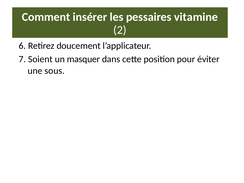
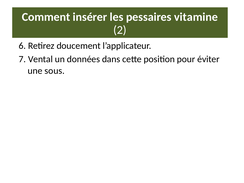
Soient: Soient -> Vental (40, 59)
masquer: masquer -> données (83, 59)
